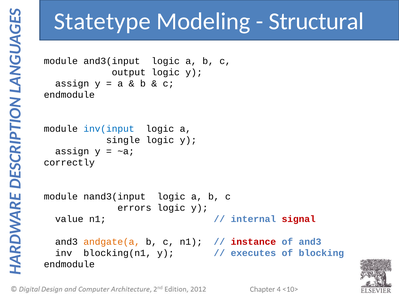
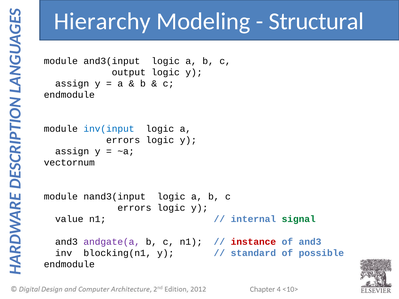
Statetype: Statetype -> Hierarchy (102, 21)
single: single -> errors (123, 140)
correctly: correctly -> vectornum (69, 163)
signal colour: red -> green (299, 219)
andgate(a colour: orange -> purple (112, 242)
executes: executes -> standard (253, 253)
blocking: blocking -> possible (321, 253)
